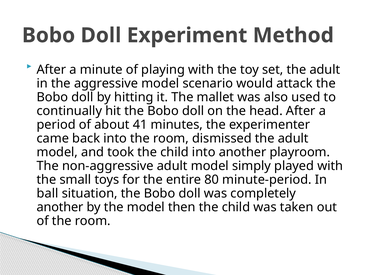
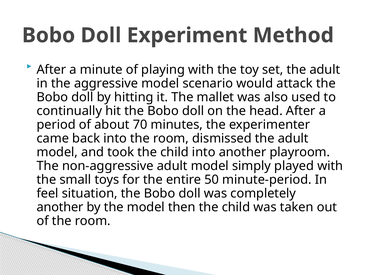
41: 41 -> 70 (140, 125)
80: 80 -> 50 (212, 180)
ball: ball -> feel (48, 194)
